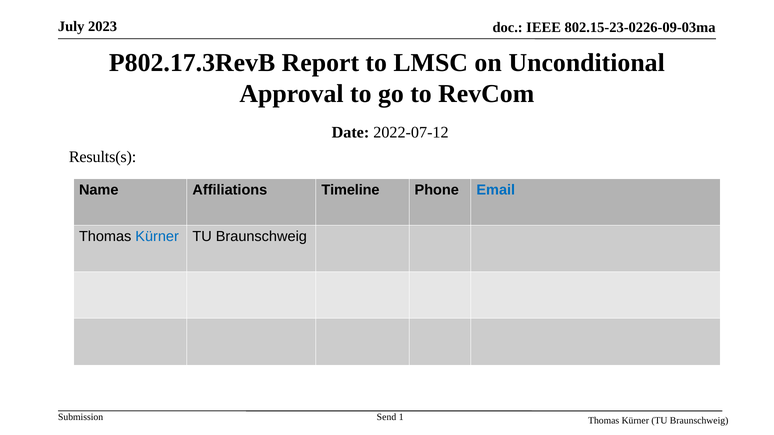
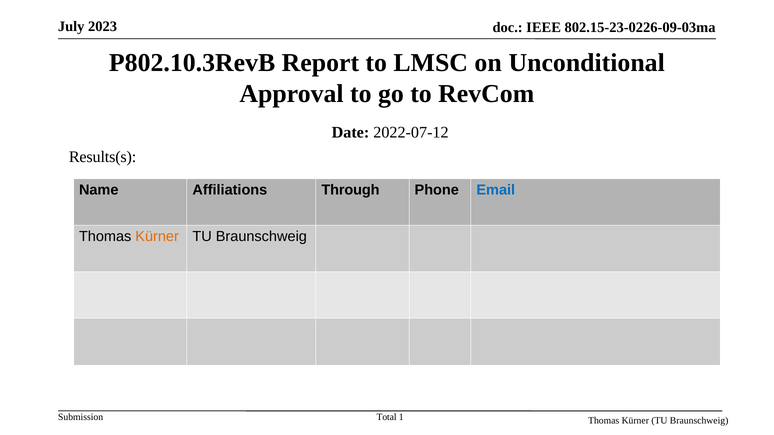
P802.17.3RevB: P802.17.3RevB -> P802.10.3RevB (192, 63)
Timeline: Timeline -> Through (350, 190)
Kürner colour: blue -> orange (157, 237)
Send: Send -> Total (387, 418)
